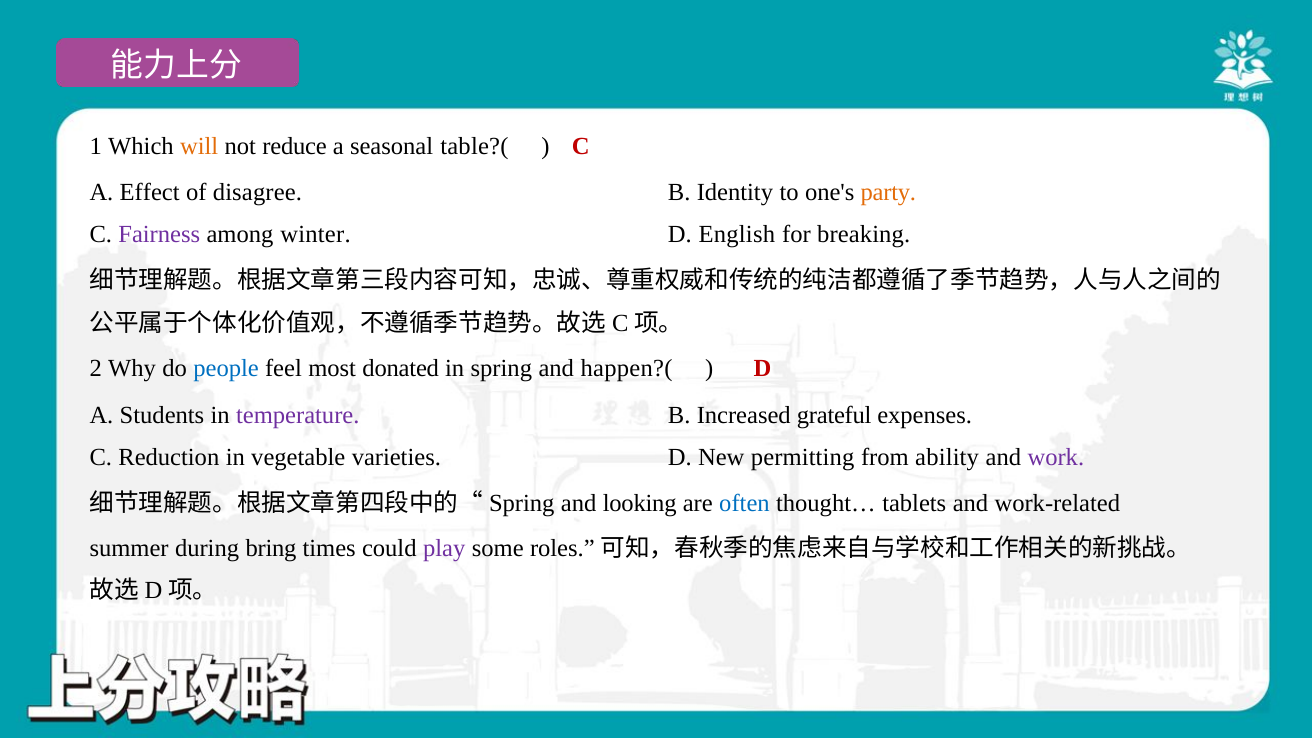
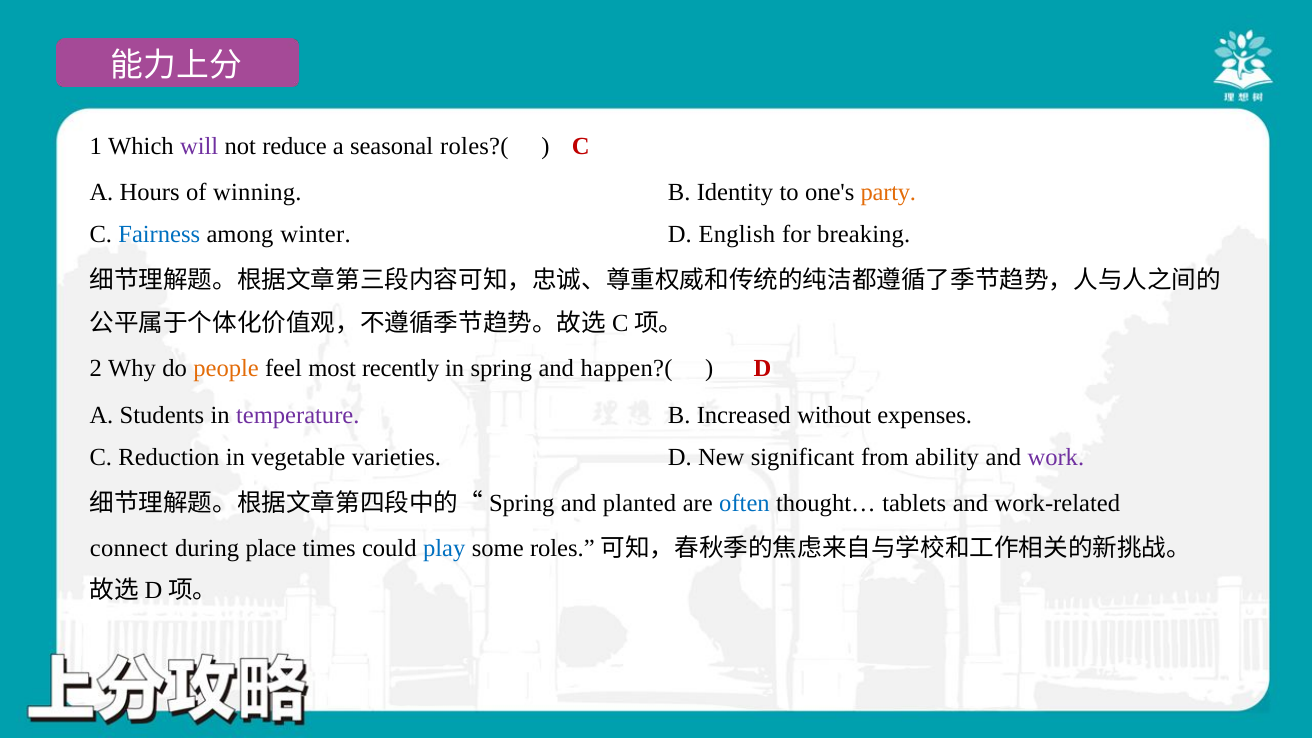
will colour: orange -> purple (199, 147)
table?(: table?( -> roles?( (474, 147)
Effect: Effect -> Hours (150, 192)
disagree: disagree -> winning (257, 192)
Fairness colour: purple -> blue (159, 235)
people colour: blue -> orange (226, 368)
donated: donated -> recently (401, 368)
grateful: grateful -> without (834, 415)
permitting: permitting -> significant (803, 457)
looking: looking -> planted (639, 503)
summer: summer -> connect (129, 548)
bring: bring -> place (271, 548)
play colour: purple -> blue (444, 548)
